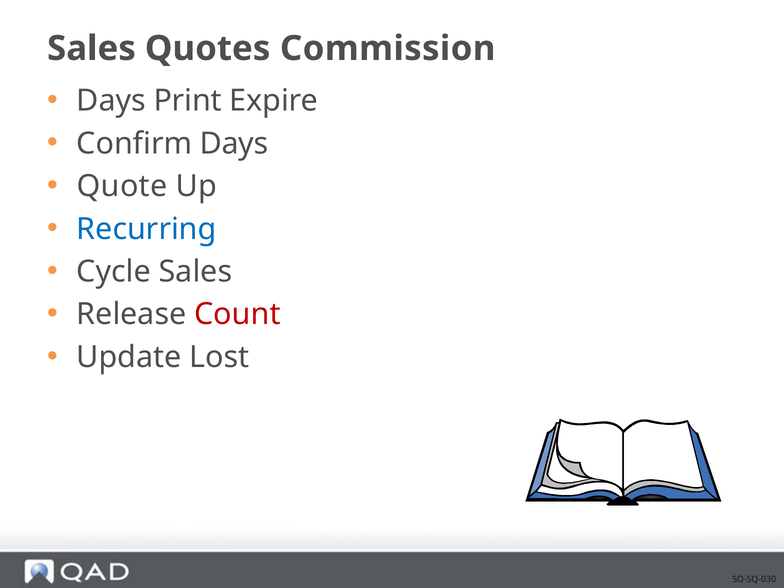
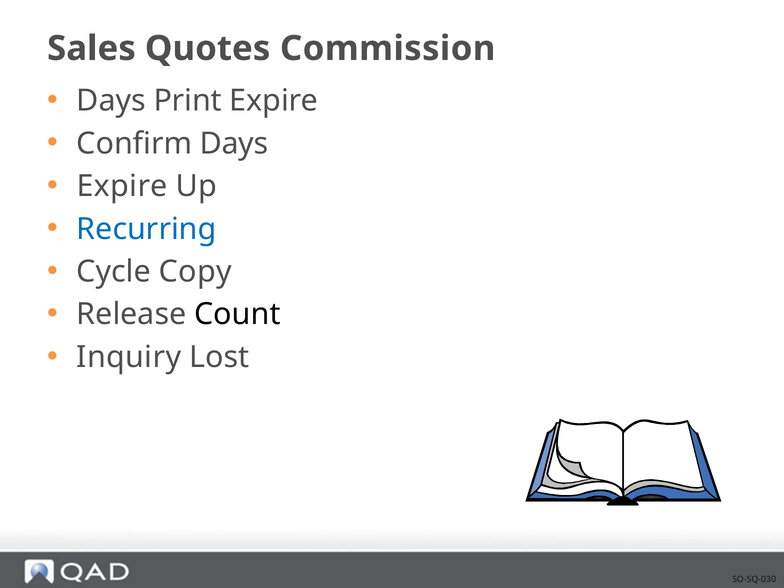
Quote: Quote -> Expire (122, 186)
Cycle Sales: Sales -> Copy (195, 272)
Count colour: red -> black (237, 314)
Update: Update -> Inquiry (129, 357)
